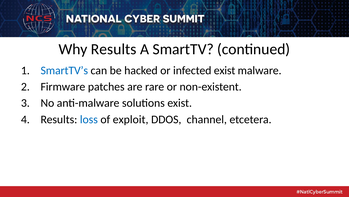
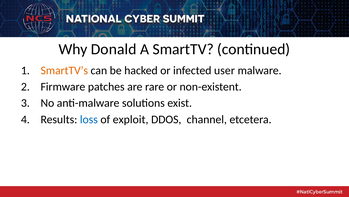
Why Results: Results -> Donald (114, 49)
SmartTV’s colour: blue -> orange (64, 70)
infected exist: exist -> user (224, 70)
